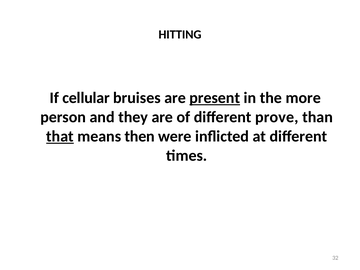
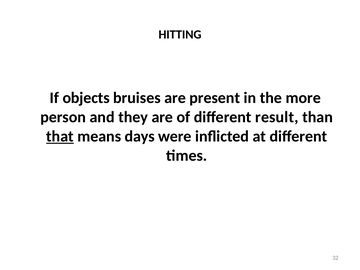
cellular: cellular -> objects (86, 98)
present underline: present -> none (215, 98)
prove: prove -> result (277, 117)
then: then -> days (140, 136)
